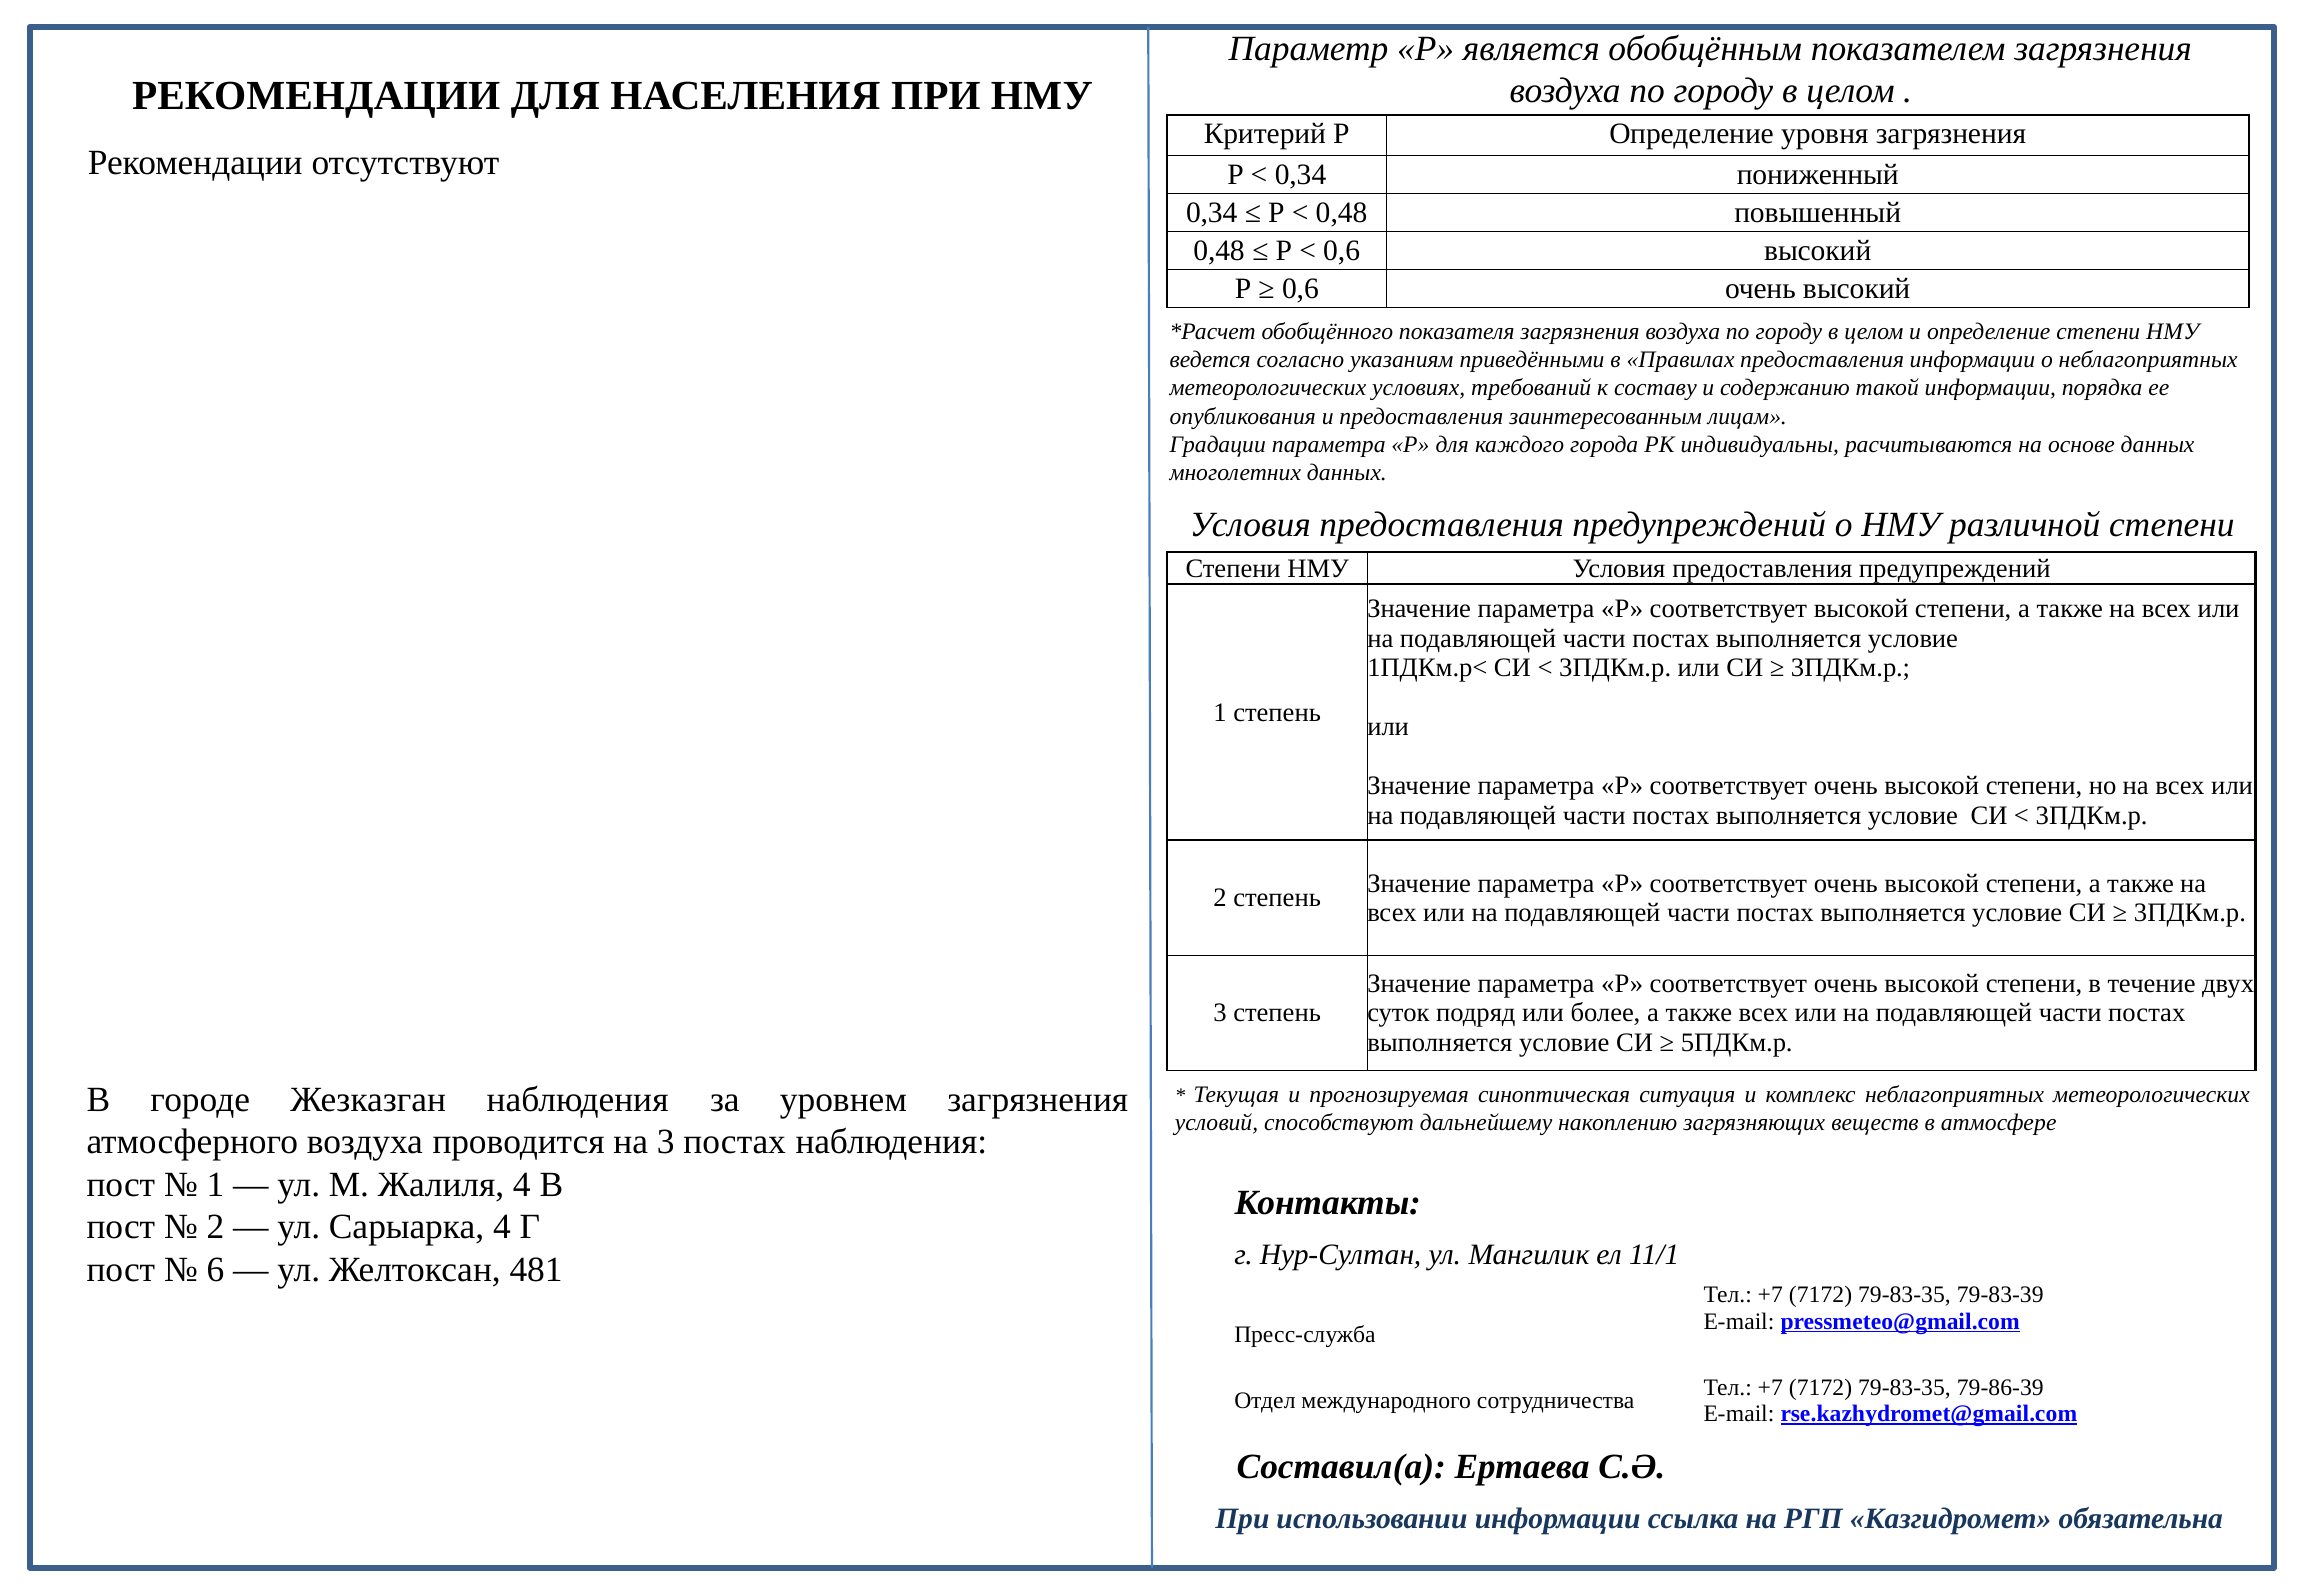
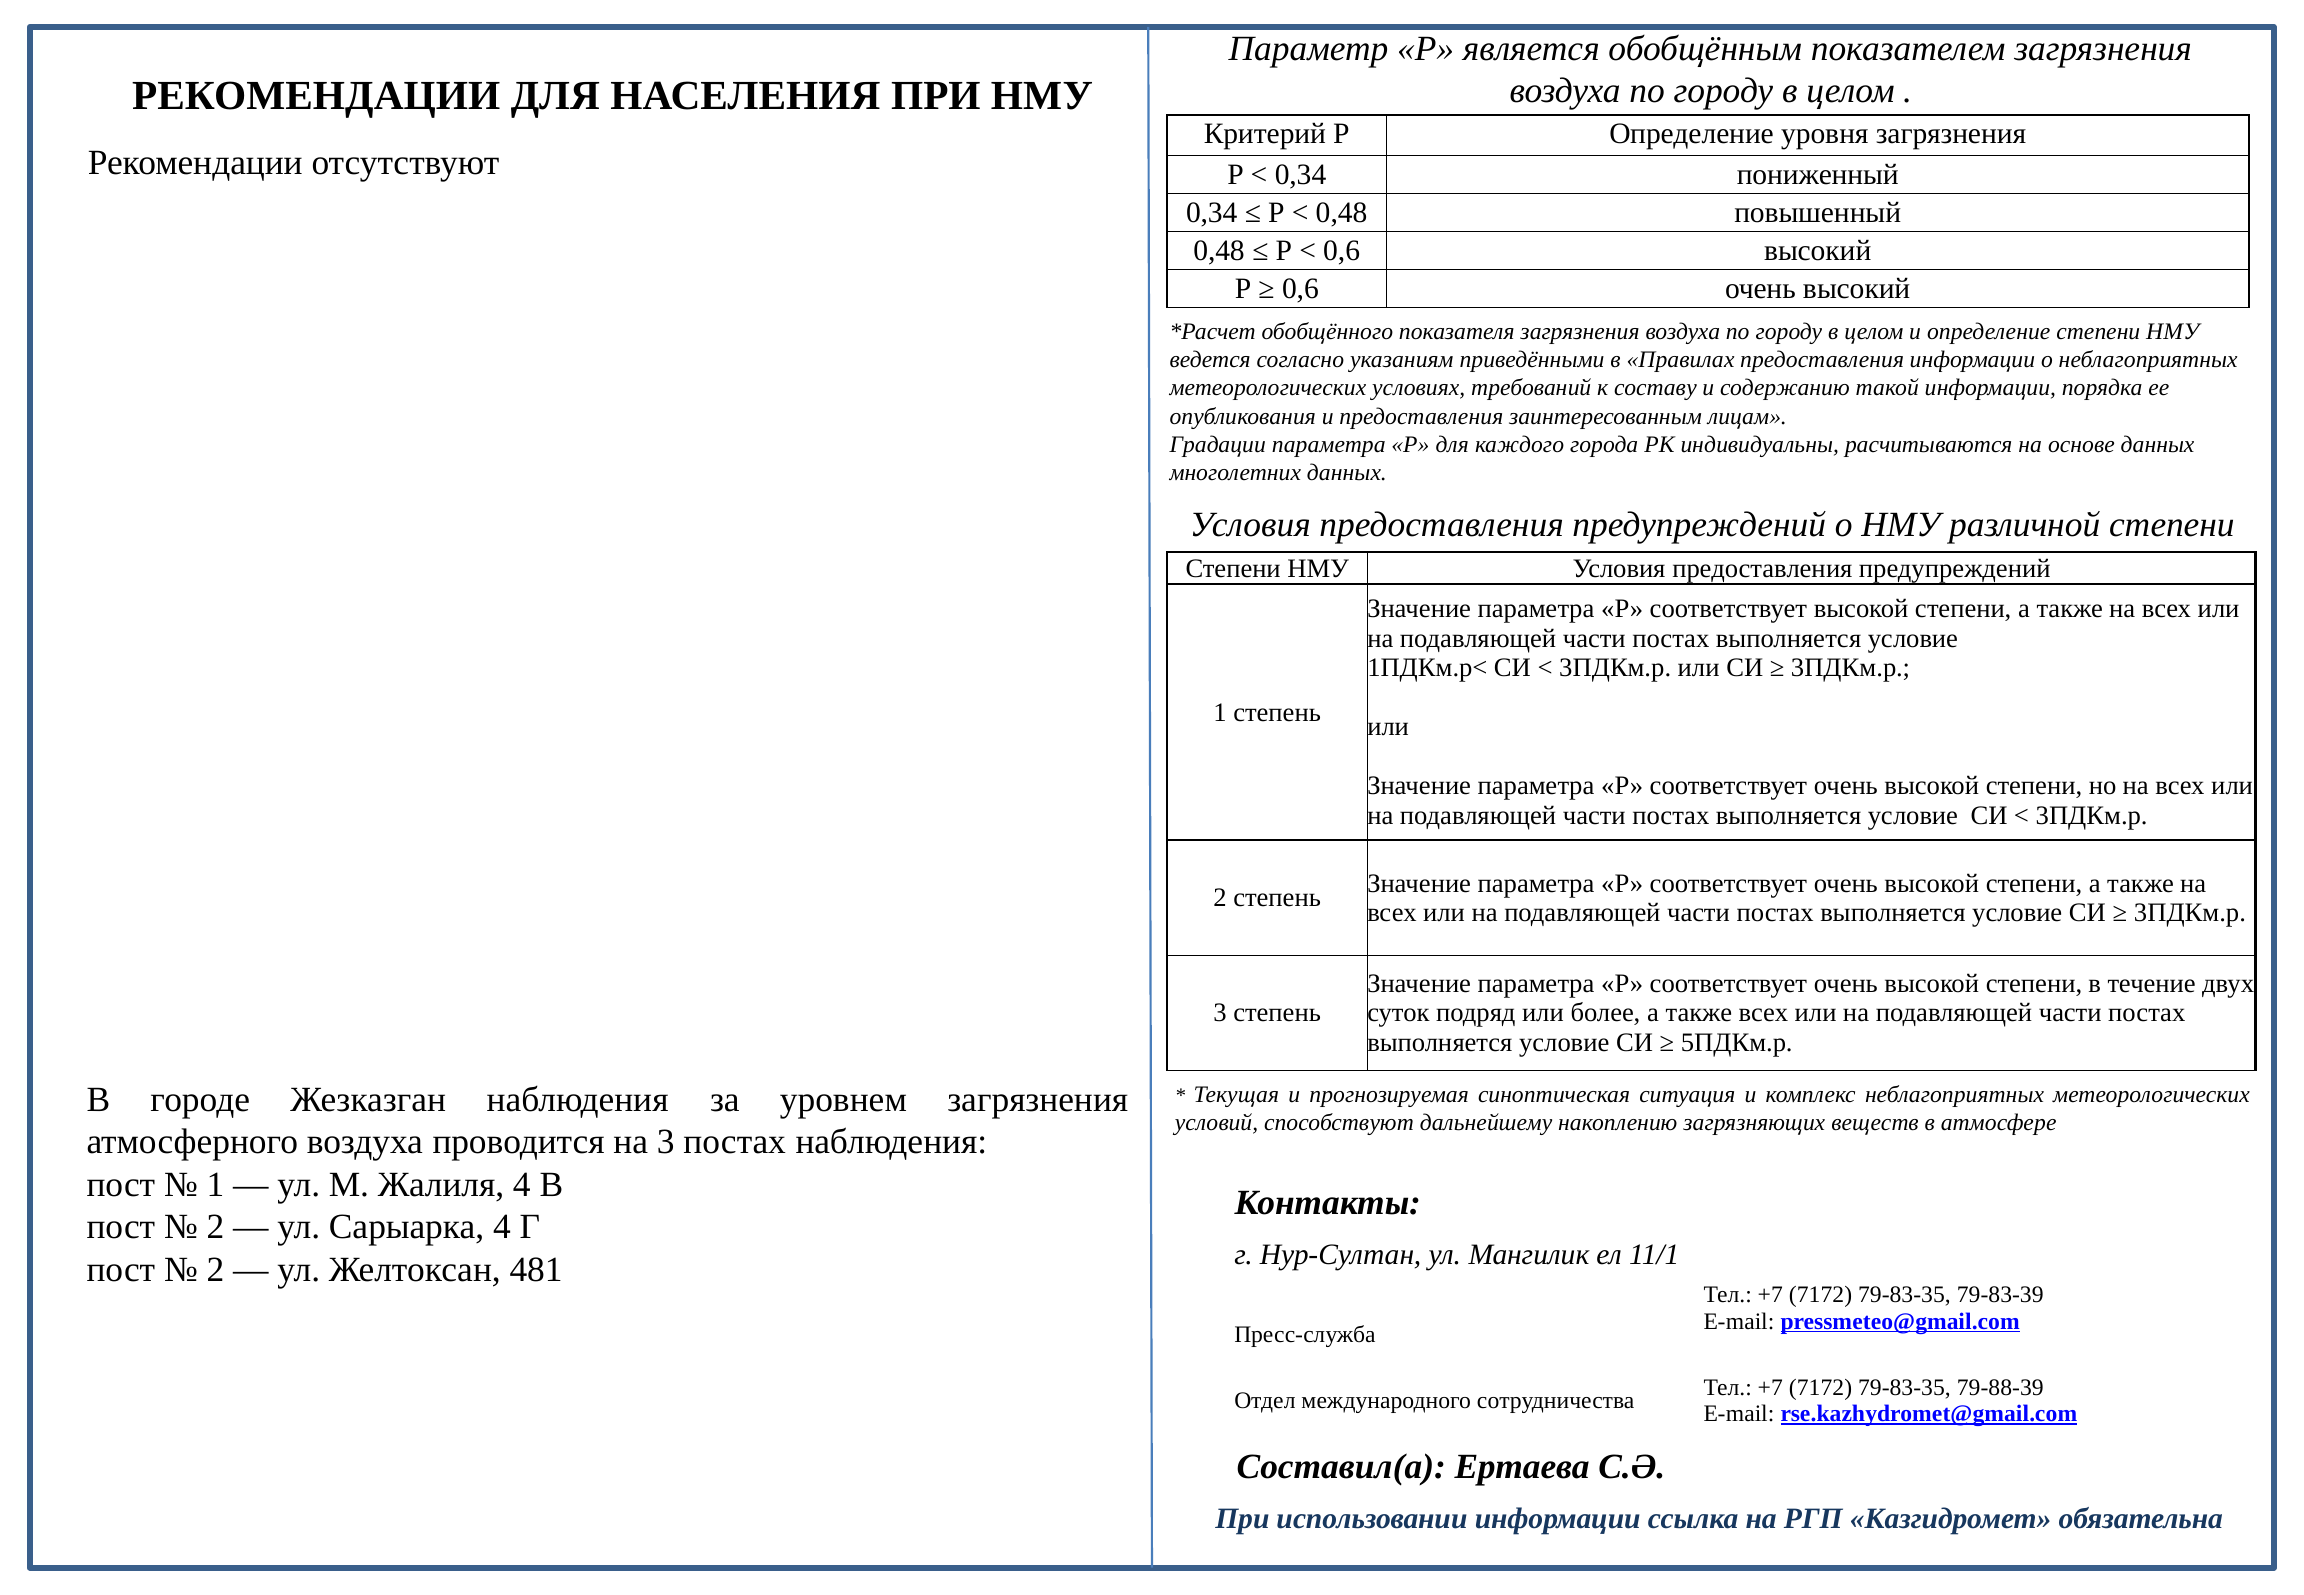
6: 6 -> 2 (215, 1270)
79-86-39: 79-86-39 -> 79-88-39 (2000, 1387)
